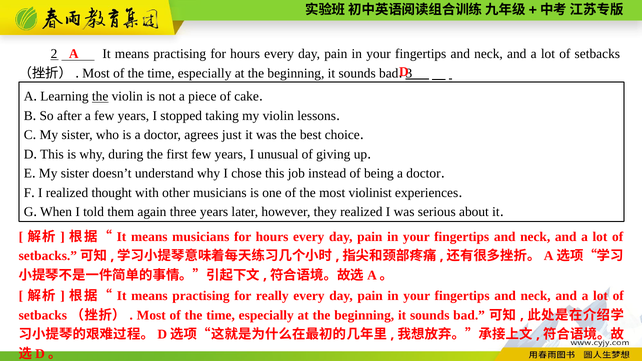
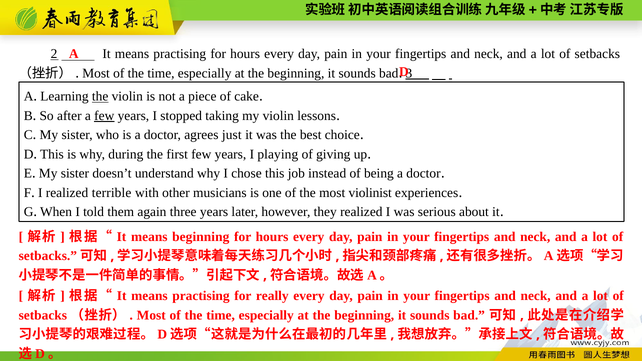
few underline: none -> present (104, 116)
unusual: unusual -> playing (278, 154)
thought: thought -> terrible (112, 193)
means musicians: musicians -> beginning (201, 237)
